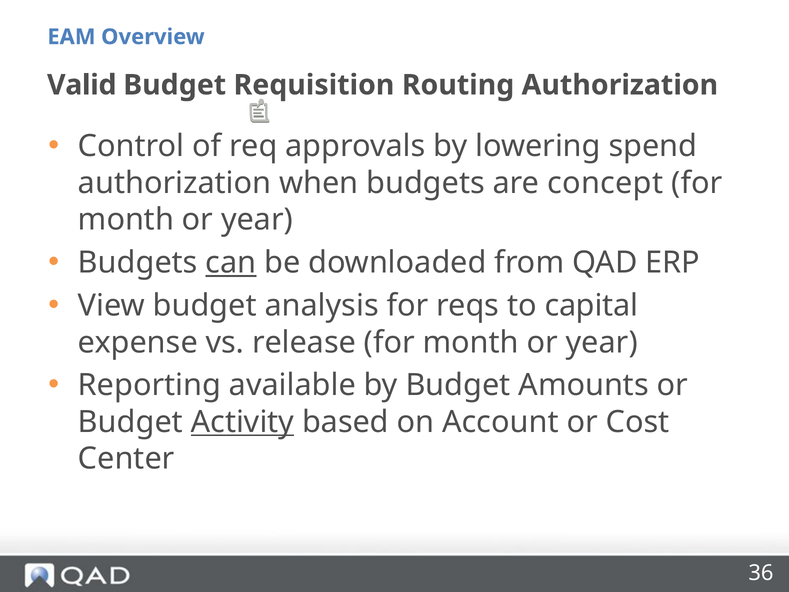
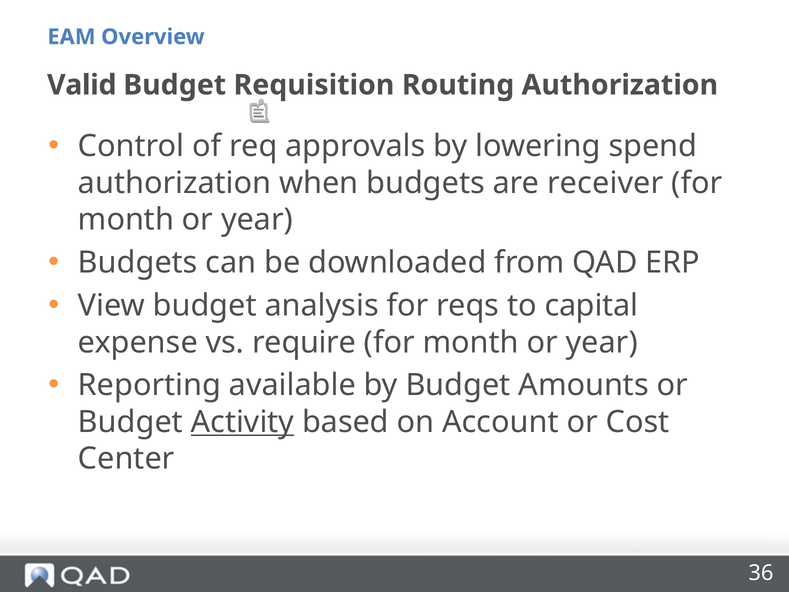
concept: concept -> receiver (605, 183)
can underline: present -> none (231, 263)
release: release -> require (304, 342)
